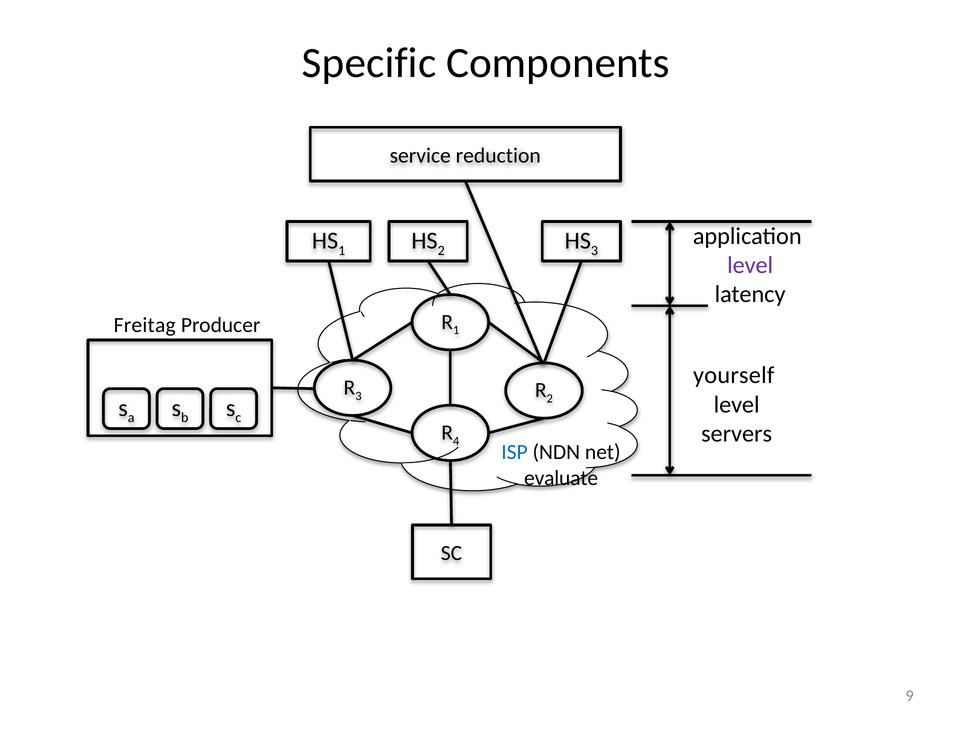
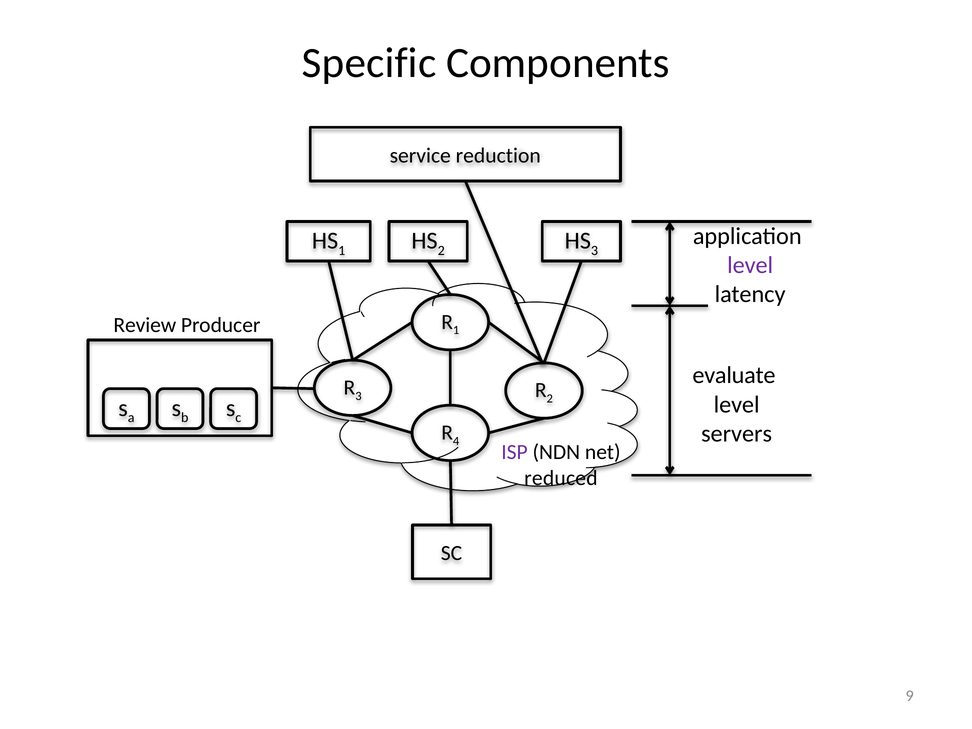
Freitag: Freitag -> Review (145, 325)
yourself: yourself -> evaluate (734, 375)
ISP colour: blue -> purple (515, 452)
evaluate: evaluate -> reduced (561, 478)
